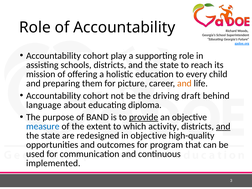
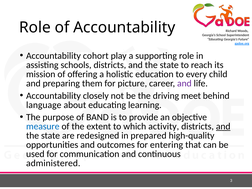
and colour: orange -> purple (184, 83)
cohort: cohort -> closely (96, 96)
draft: draft -> meet (191, 96)
diploma: diploma -> learning (145, 105)
provide underline: present -> none (144, 117)
in objective: objective -> prepared (149, 136)
program: program -> entering (167, 145)
implemented: implemented -> administered (53, 163)
